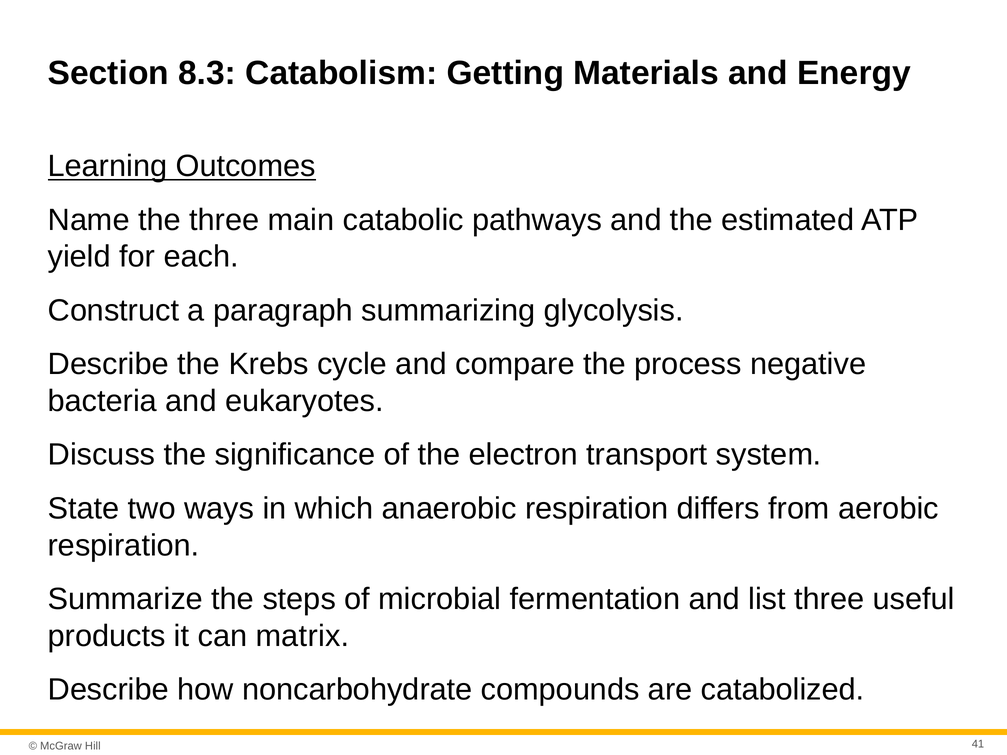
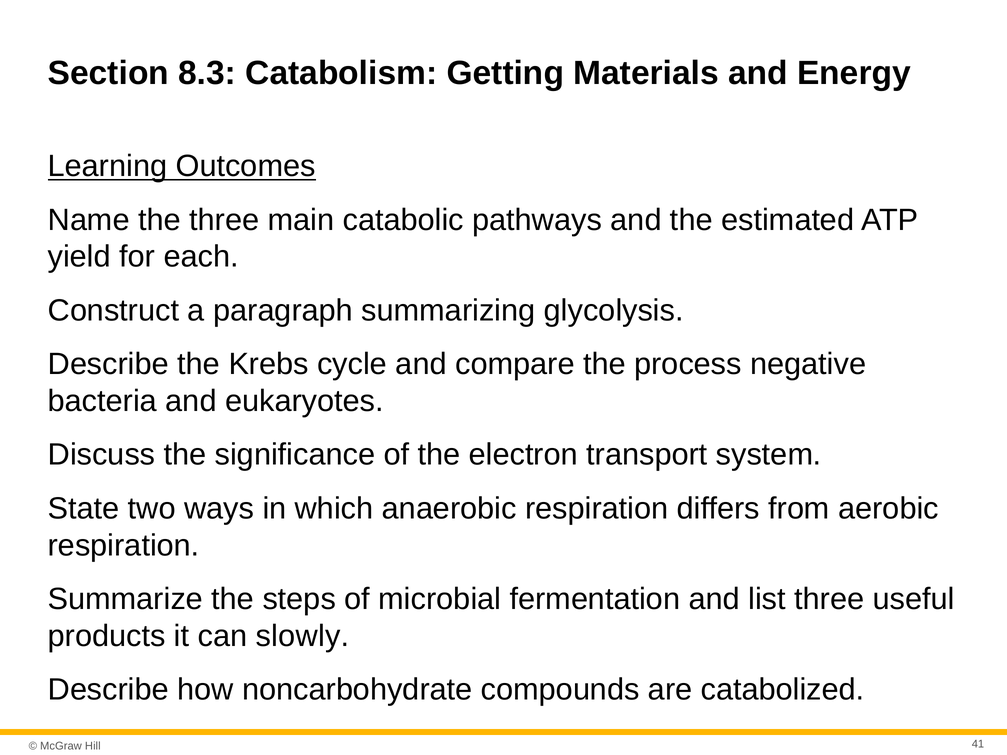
matrix: matrix -> slowly (302, 636)
